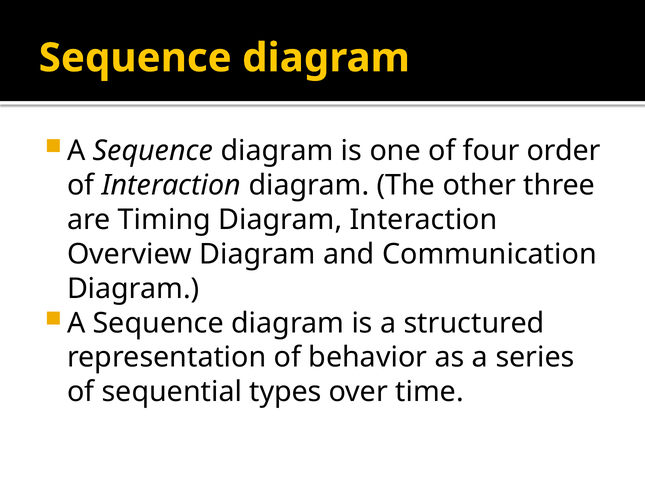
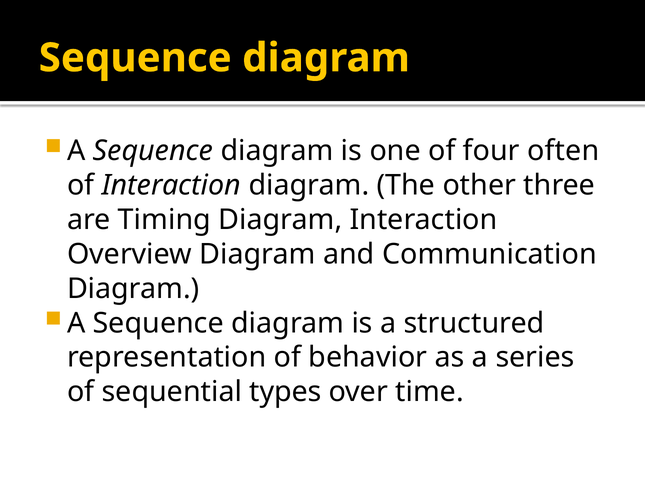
order: order -> often (563, 151)
